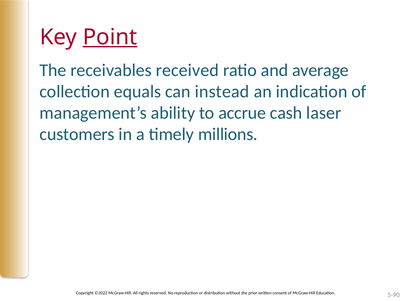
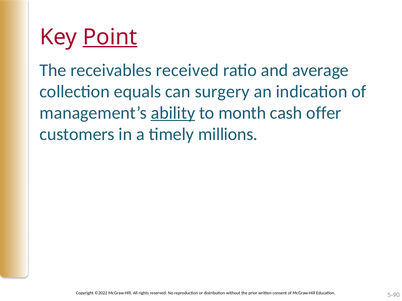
instead: instead -> surgery (222, 92)
ability underline: none -> present (173, 113)
accrue: accrue -> month (242, 113)
laser: laser -> offer (324, 113)
